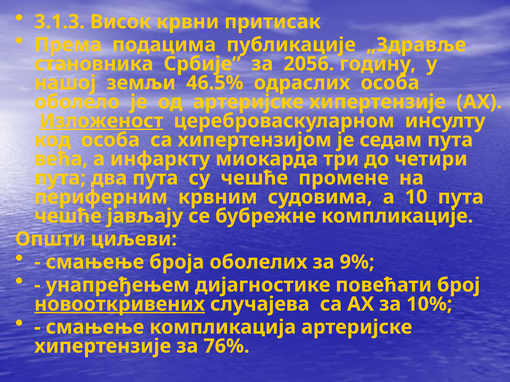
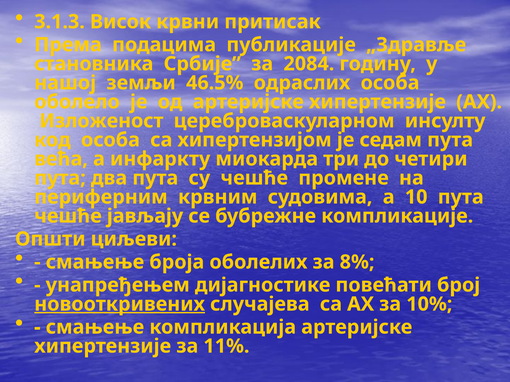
2056: 2056 -> 2084 (309, 64)
Изложеност underline: present -> none (101, 121)
9%: 9% -> 8% (357, 262)
76%: 76% -> 11% (226, 347)
